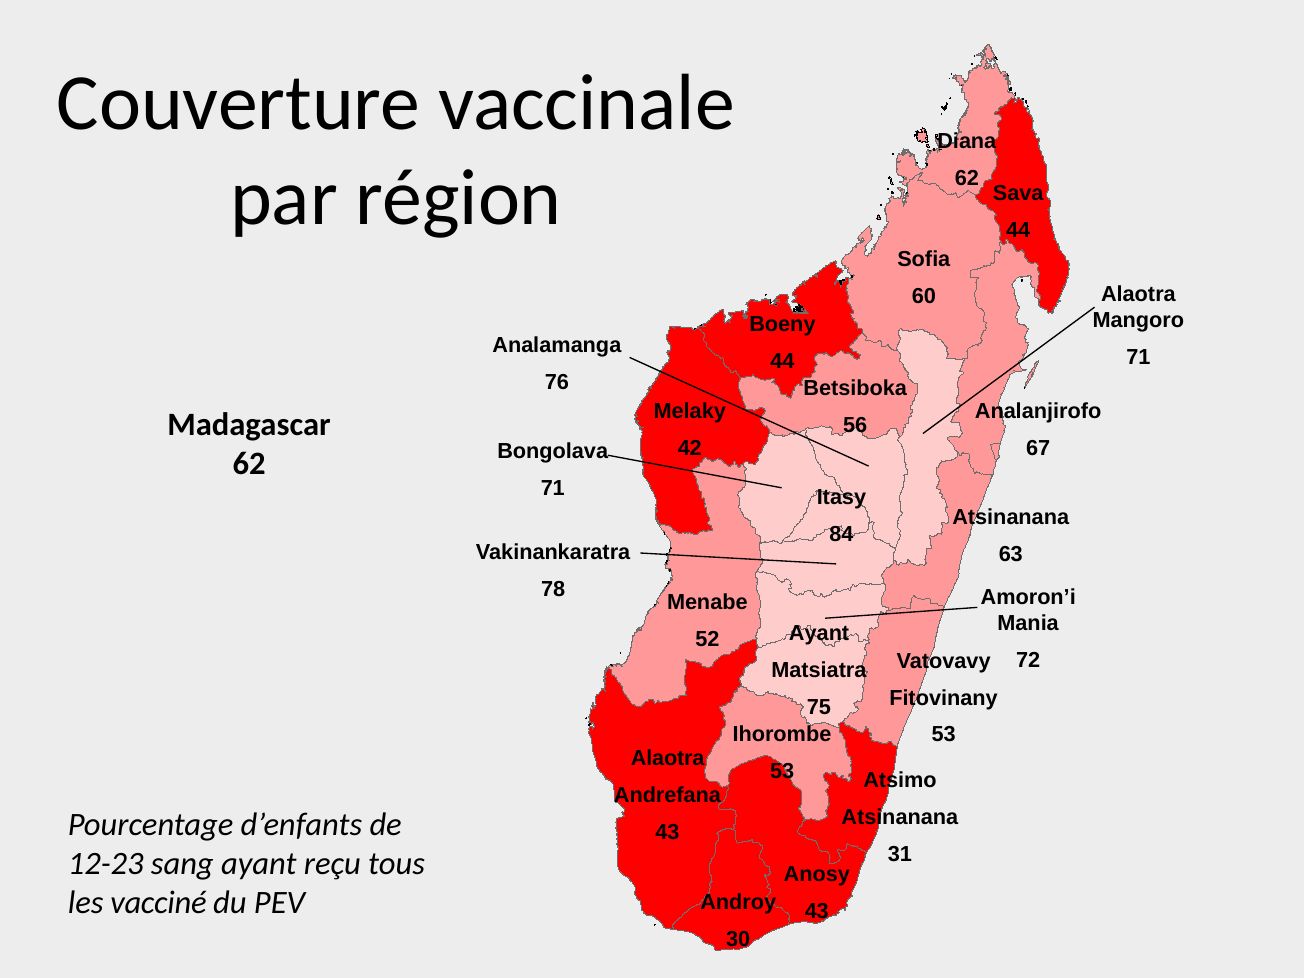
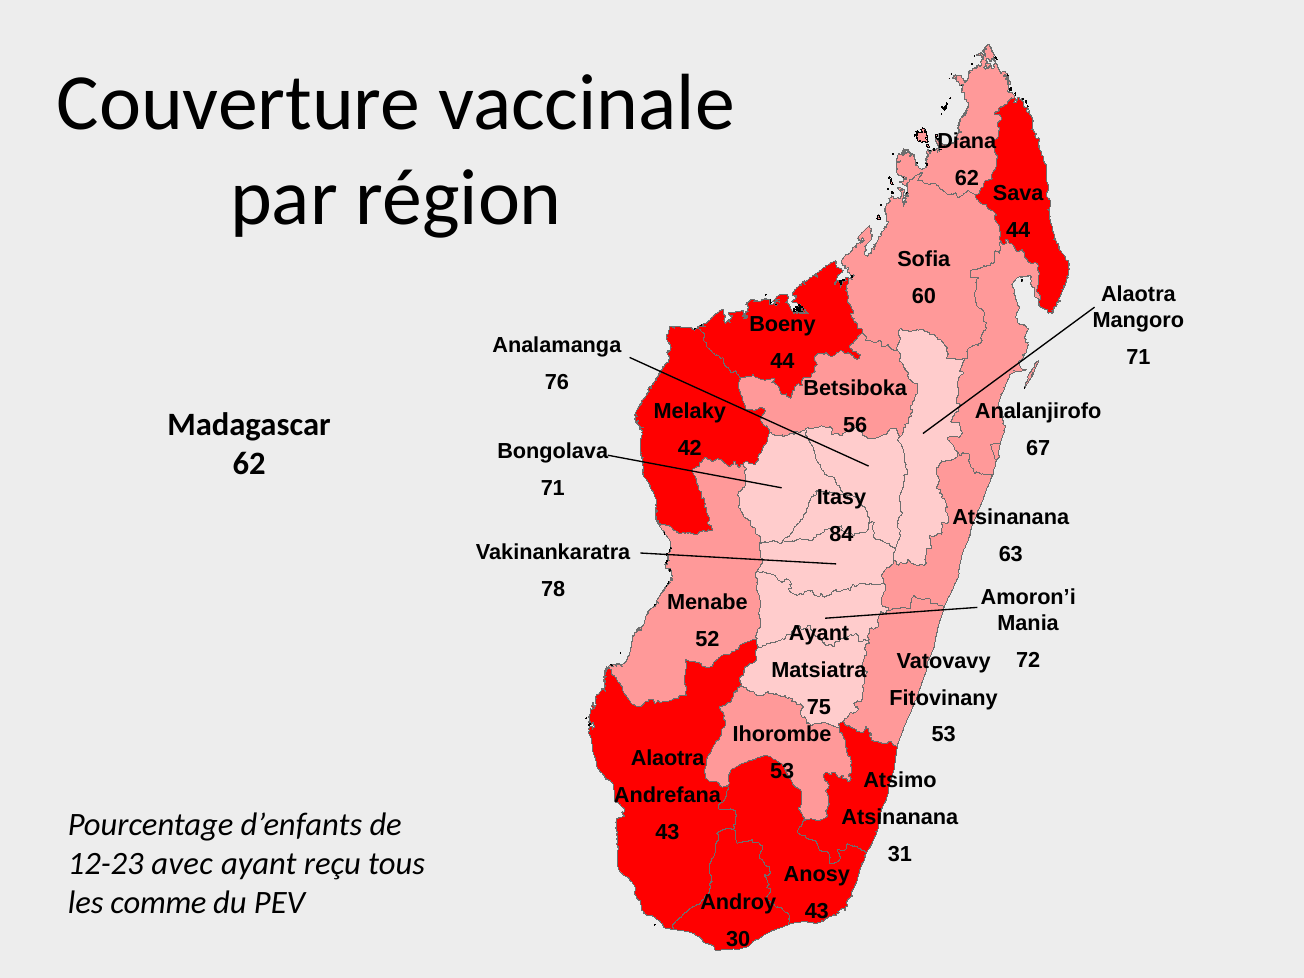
sang: sang -> avec (182, 864)
vacciné: vacciné -> comme (158, 903)
